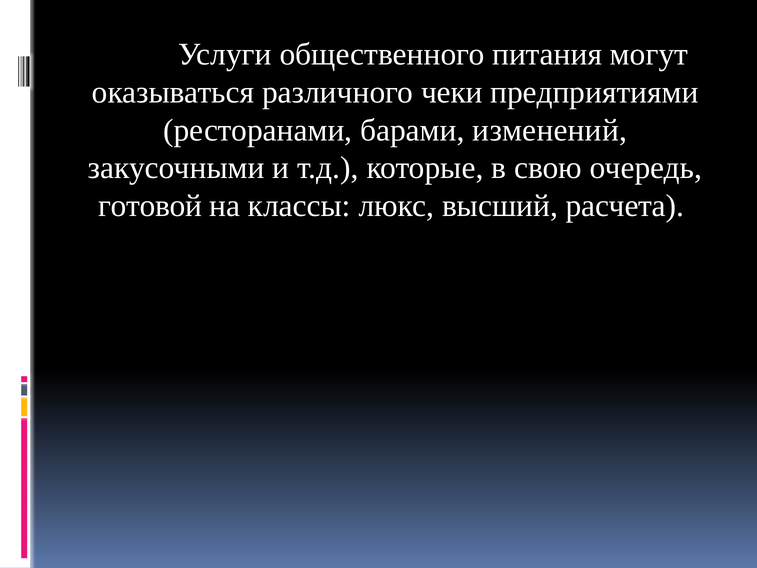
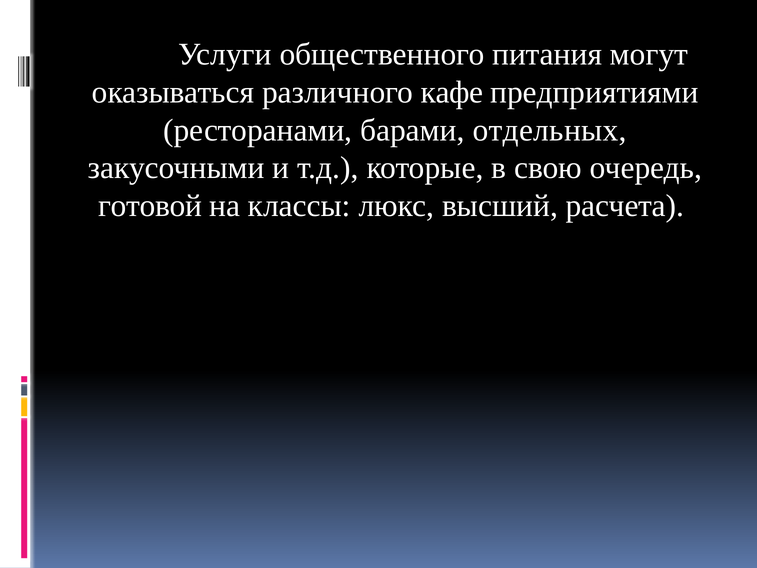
чеки: чеки -> кафе (452, 92)
изменений: изменений -> отдельных (550, 130)
